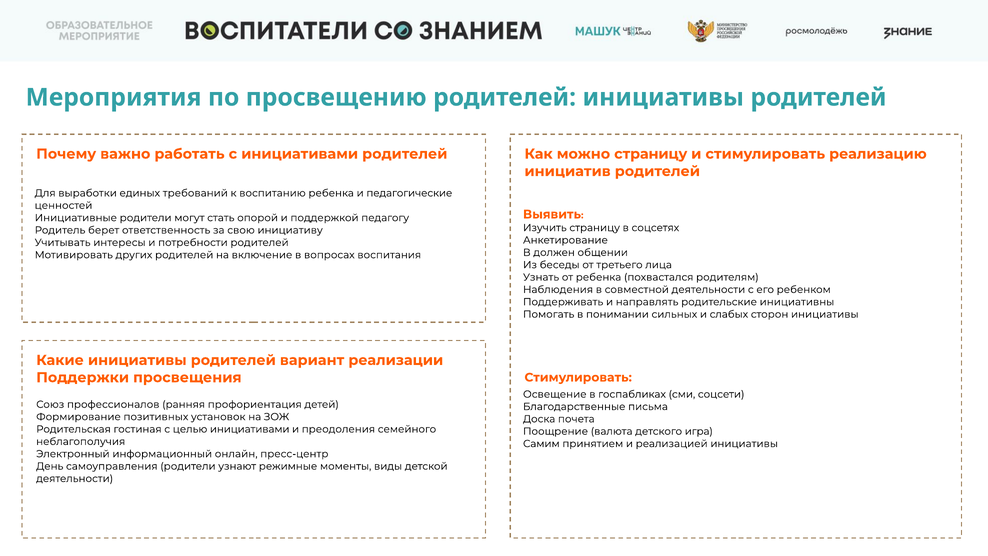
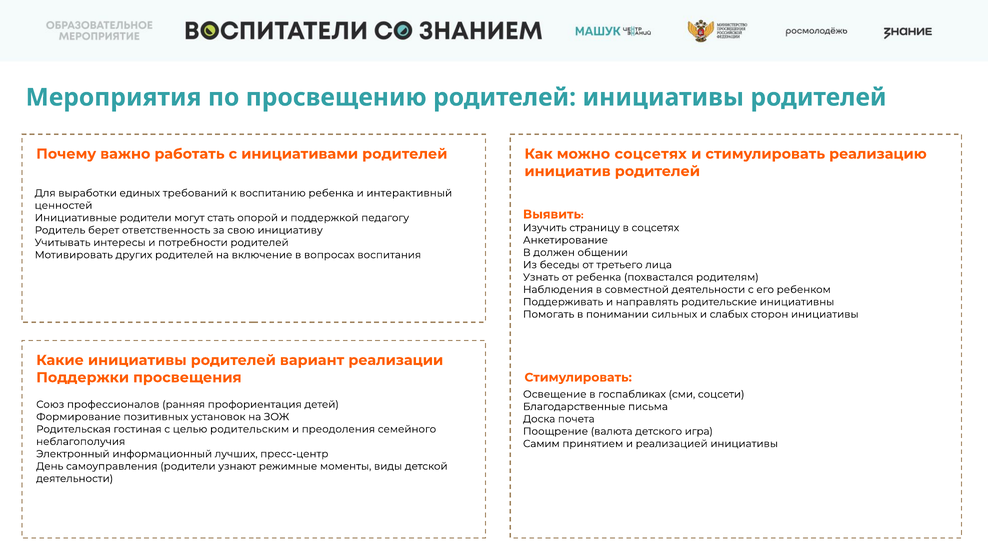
страницу: страницу -> соцсетях (651, 154)
педагогические: педагогические -> интерактивный (409, 193)
целью инициативами: инициативами -> родительским (250, 429)
онлайн: онлайн -> лучших (236, 454)
